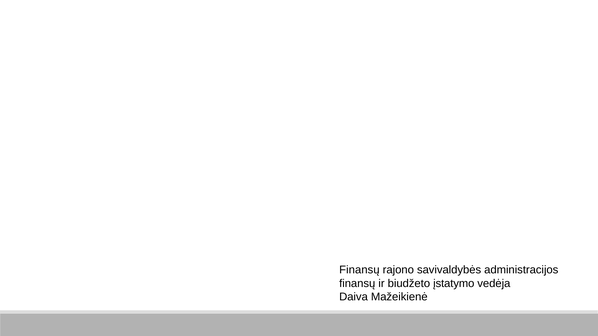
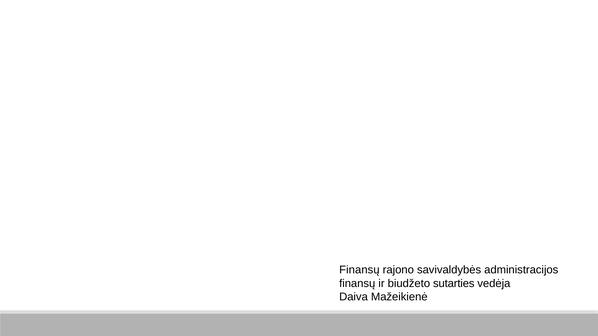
įstatymo: įstatymo -> sutarties (454, 284)
